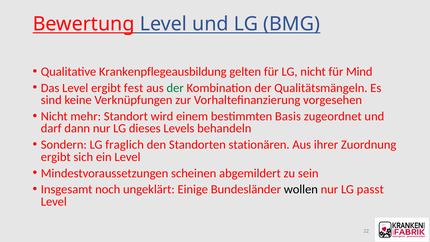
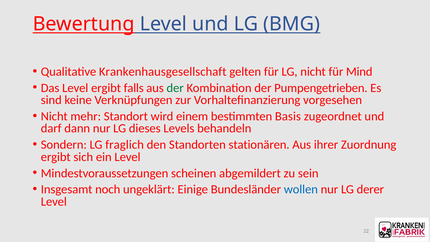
Krankenpflegeausbildung: Krankenpflegeausbildung -> Krankenhausgesellschaft (163, 72)
fest: fest -> falls (134, 88)
Qualitätsmängeln: Qualitätsmängeln -> Pumpengetrieben (321, 88)
wollen colour: black -> blue (301, 189)
passt: passt -> derer (370, 189)
